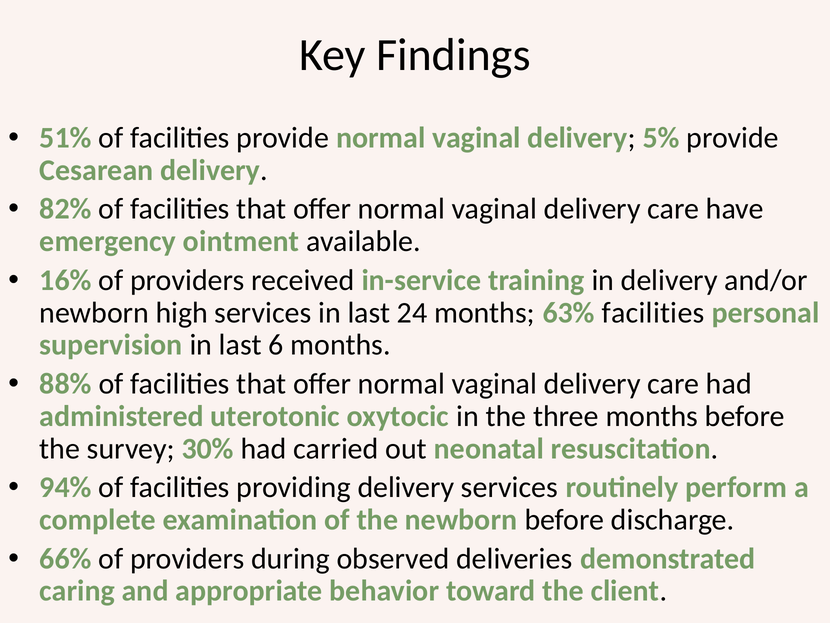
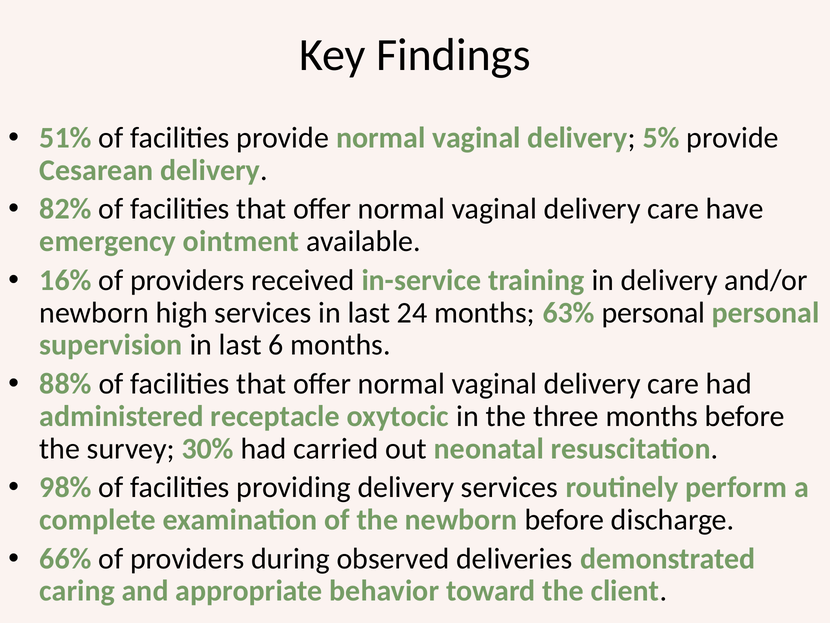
63% facilities: facilities -> personal (653, 312)
uterotonic: uterotonic -> receptacle (275, 416)
94%: 94% -> 98% (66, 487)
